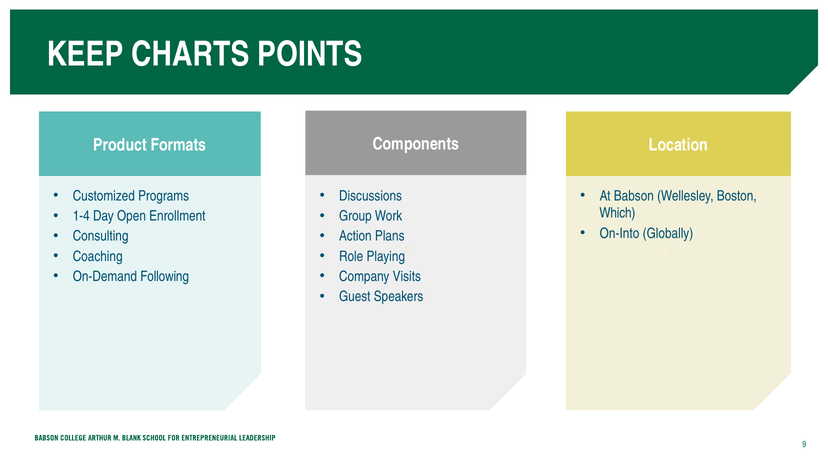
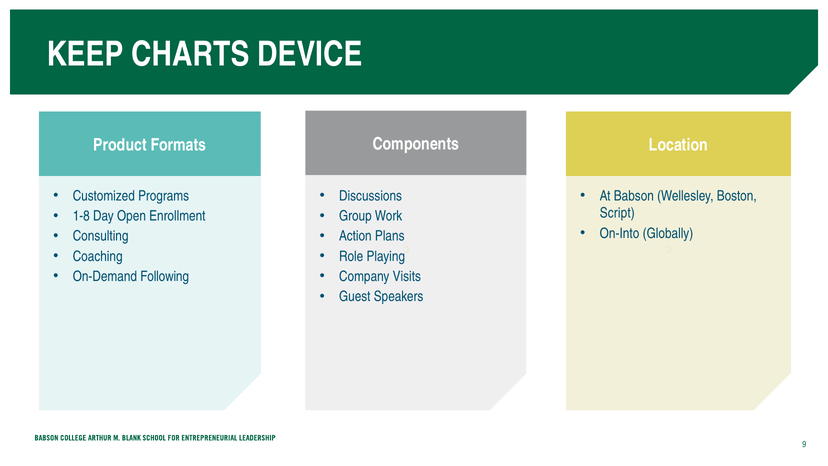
POINTS: POINTS -> DEVICE (310, 54)
Which: Which -> Script (617, 213)
1-4: 1-4 -> 1-8 (81, 216)
